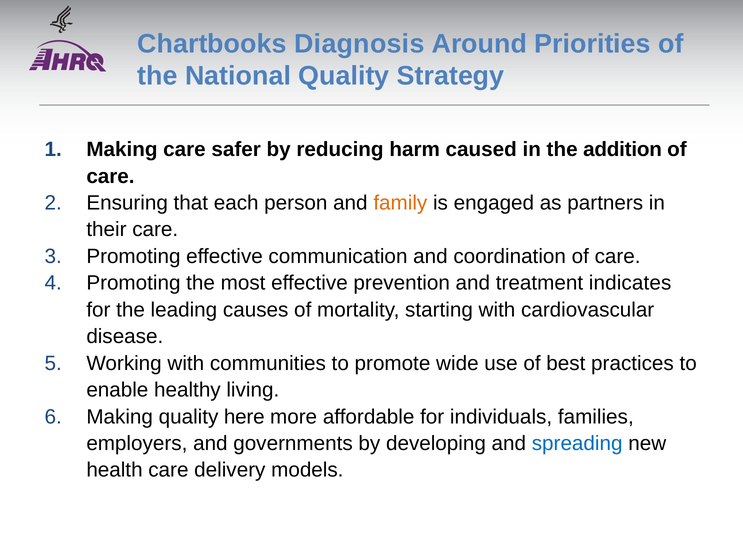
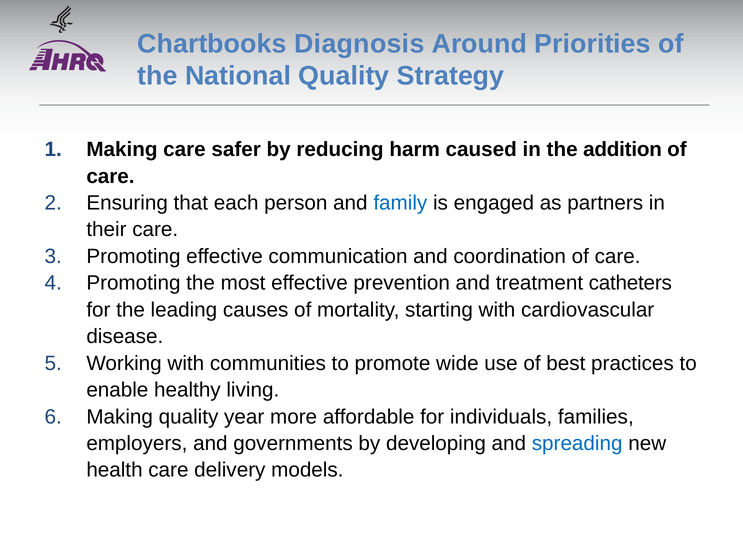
family colour: orange -> blue (400, 203)
indicates: indicates -> catheters (630, 283)
here: here -> year (244, 417)
